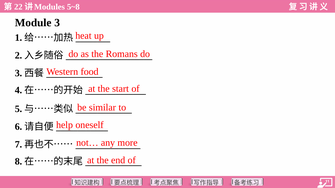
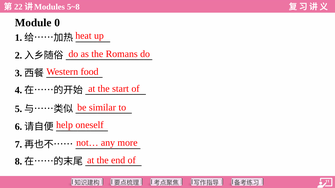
Module 3: 3 -> 0 (57, 23)
